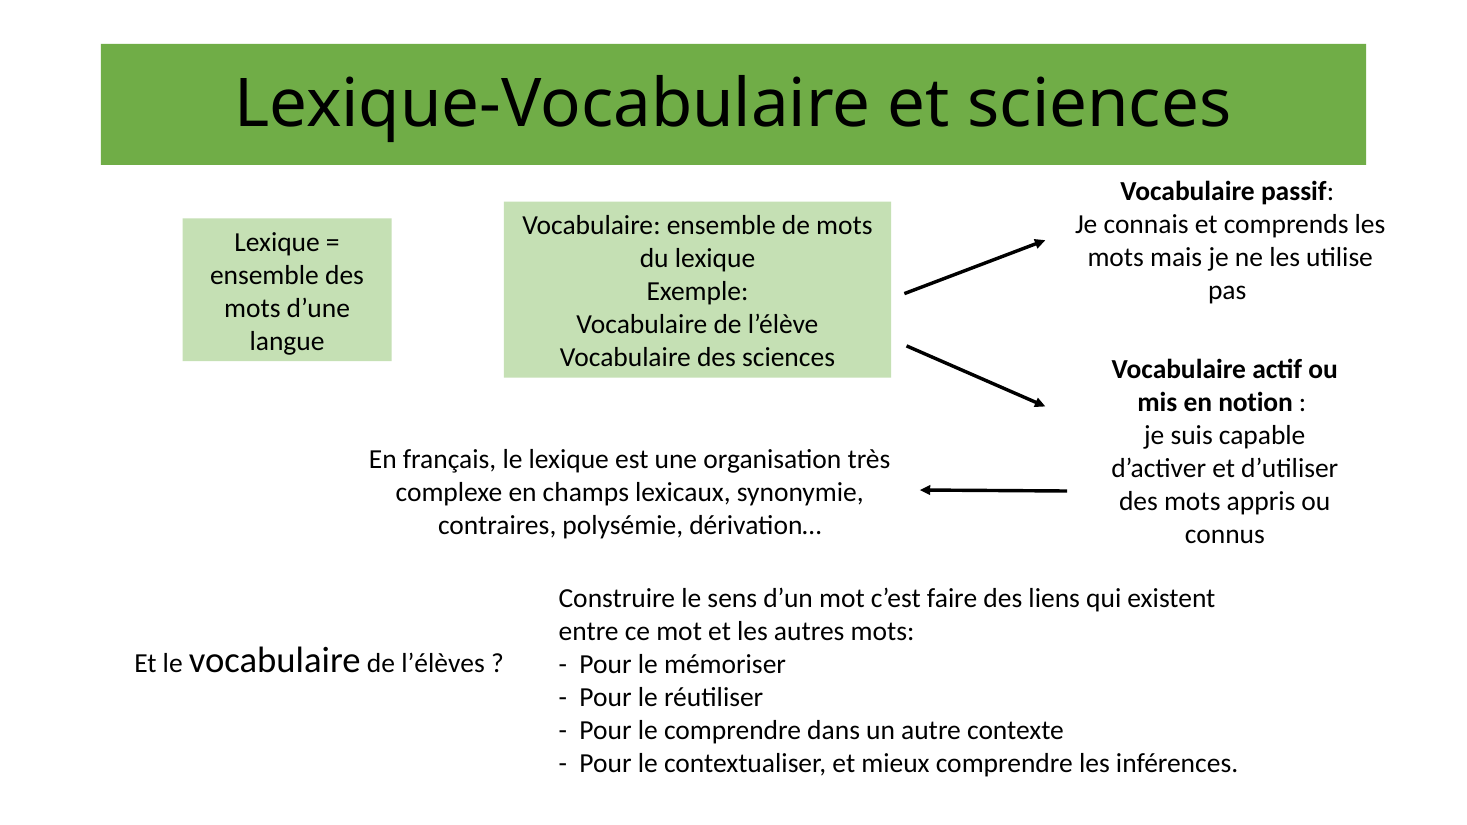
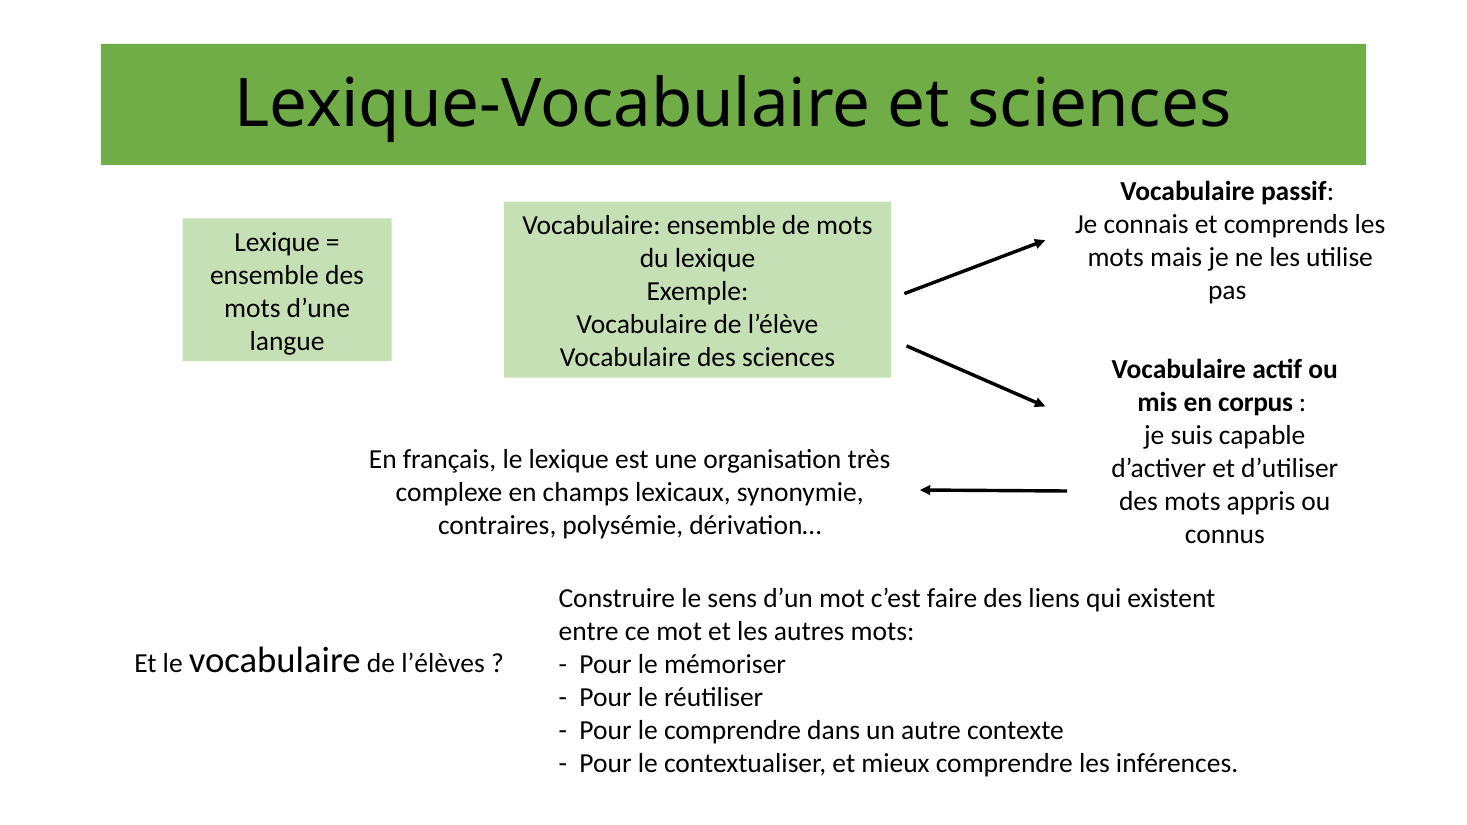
notion: notion -> corpus (1256, 403)
